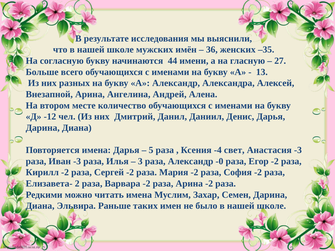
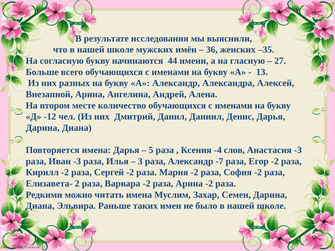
свет: свет -> слов (234, 150)
-0: -0 -> -7 (219, 161)
